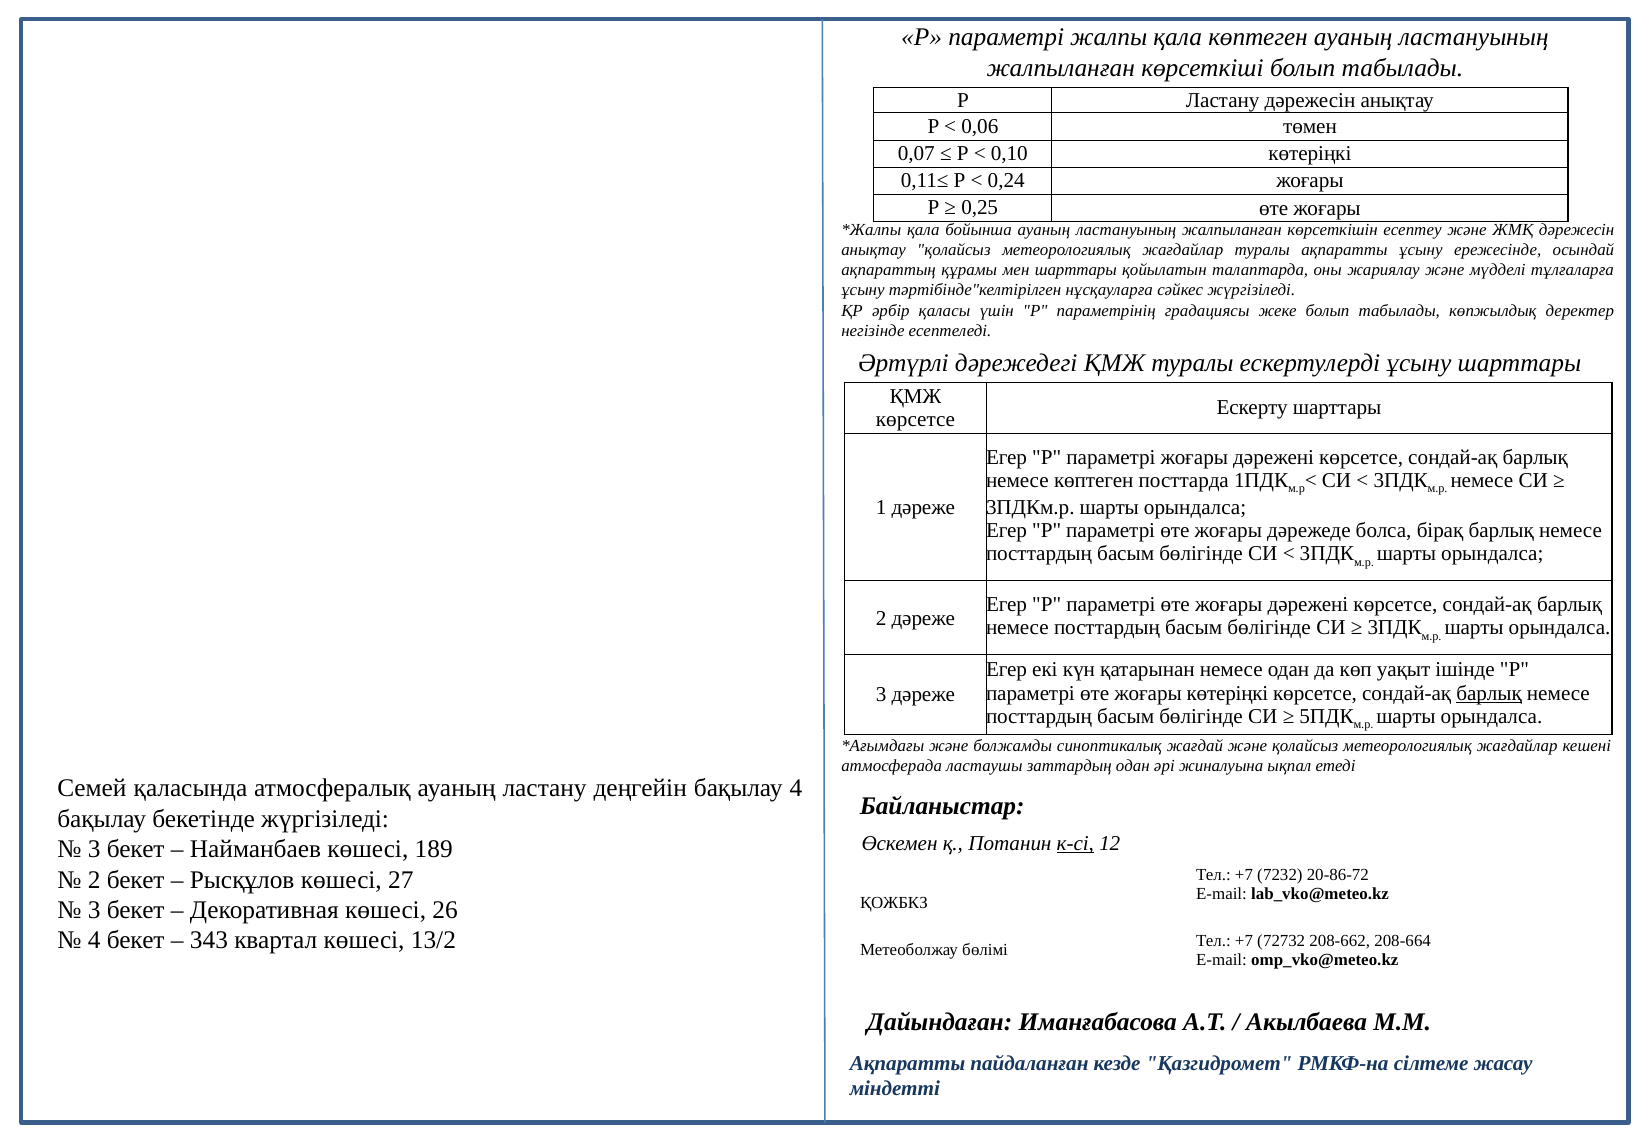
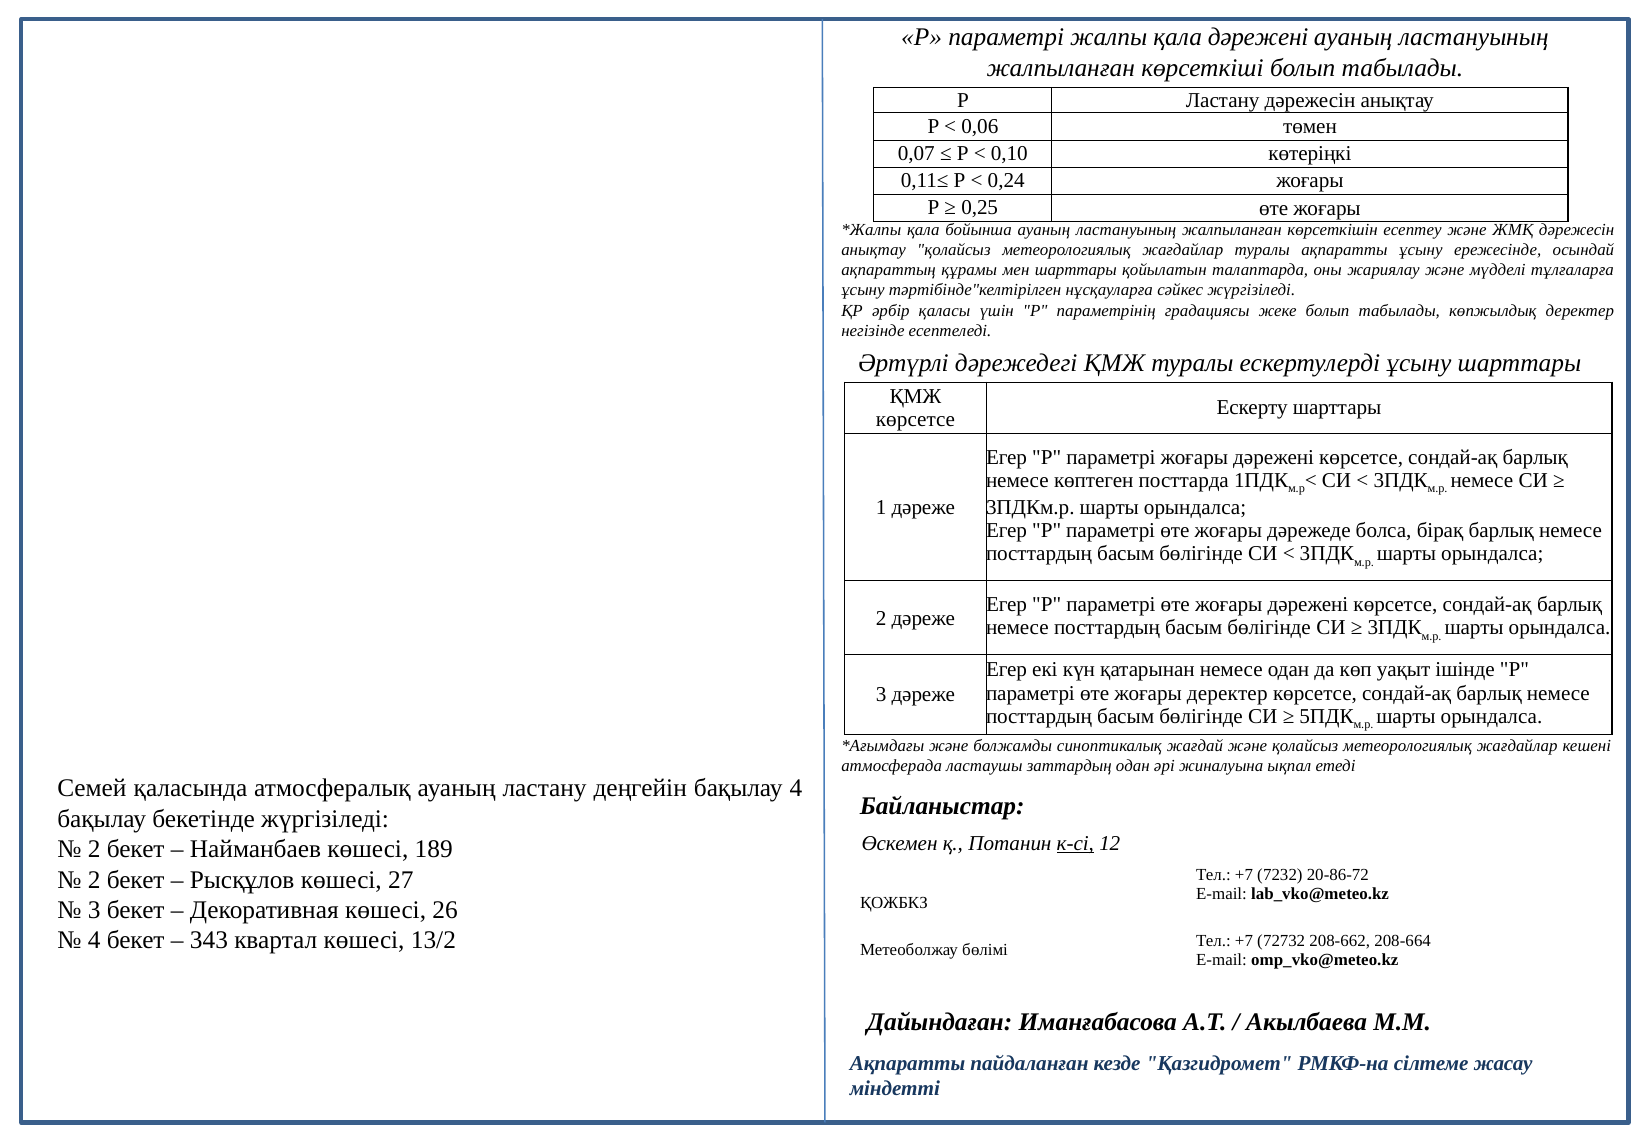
қала көптеген: көптеген -> дәрежені (1258, 37)
жоғары көтеріңкі: көтеріңкі -> деректер (1227, 693)
барлық underline: present -> none (1489, 693)
3: 3 -> 2 (94, 849)
